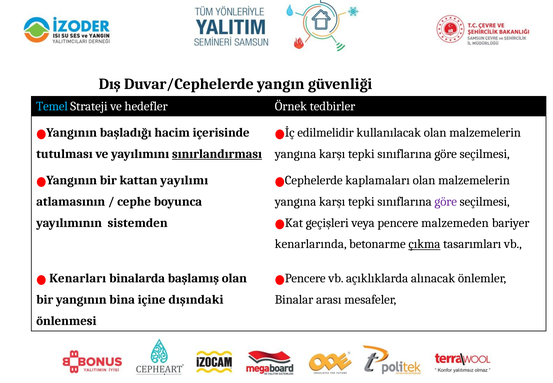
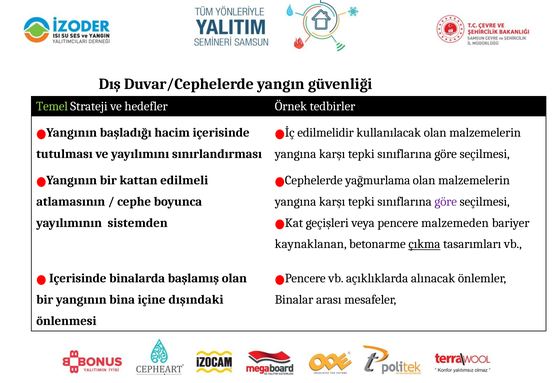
Temel colour: light blue -> light green (52, 106)
sınırlandırması underline: present -> none (217, 154)
yayılımı: yayılımı -> edilmeli (184, 180)
kaplamaları: kaplamaları -> yağmurlama (378, 180)
kenarlarında: kenarlarında -> kaynaklanan (311, 244)
Kenarları: Kenarları -> Içerisinde (78, 278)
